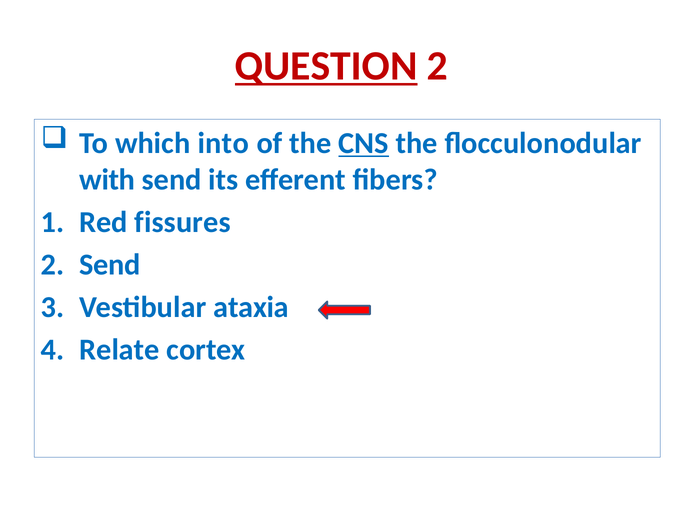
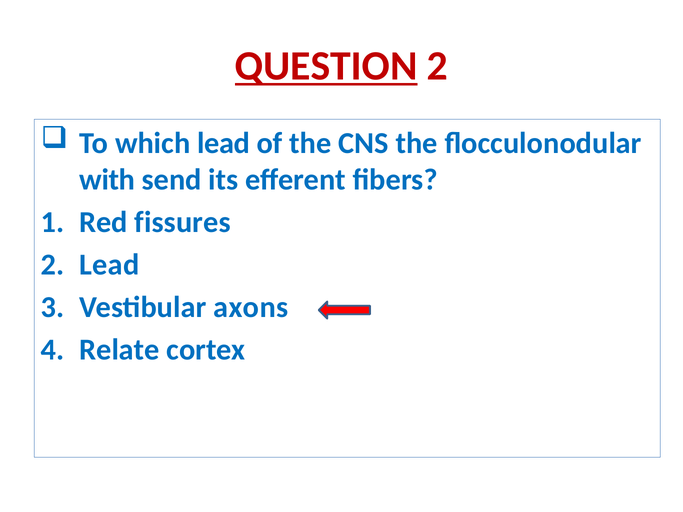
which into: into -> lead (224, 143)
CNS underline: present -> none (364, 143)
2 Send: Send -> Lead (109, 265)
ataxia: ataxia -> axons (251, 307)
